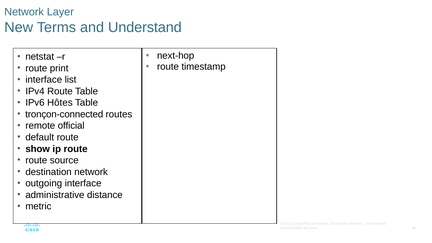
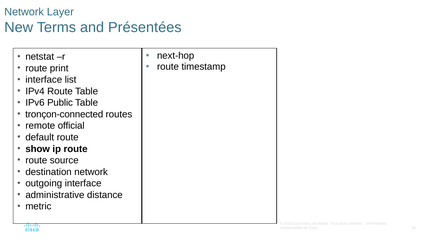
Understand: Understand -> Présentées (145, 27)
Hôtes: Hôtes -> Public (60, 103)
